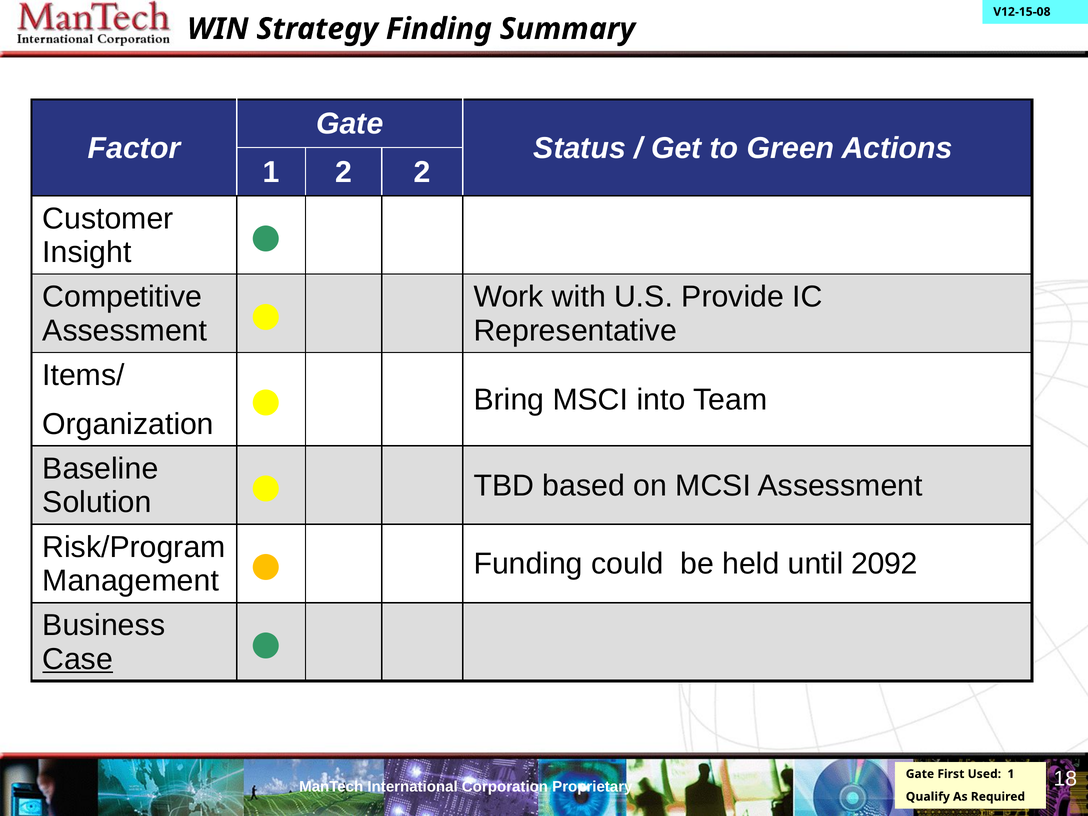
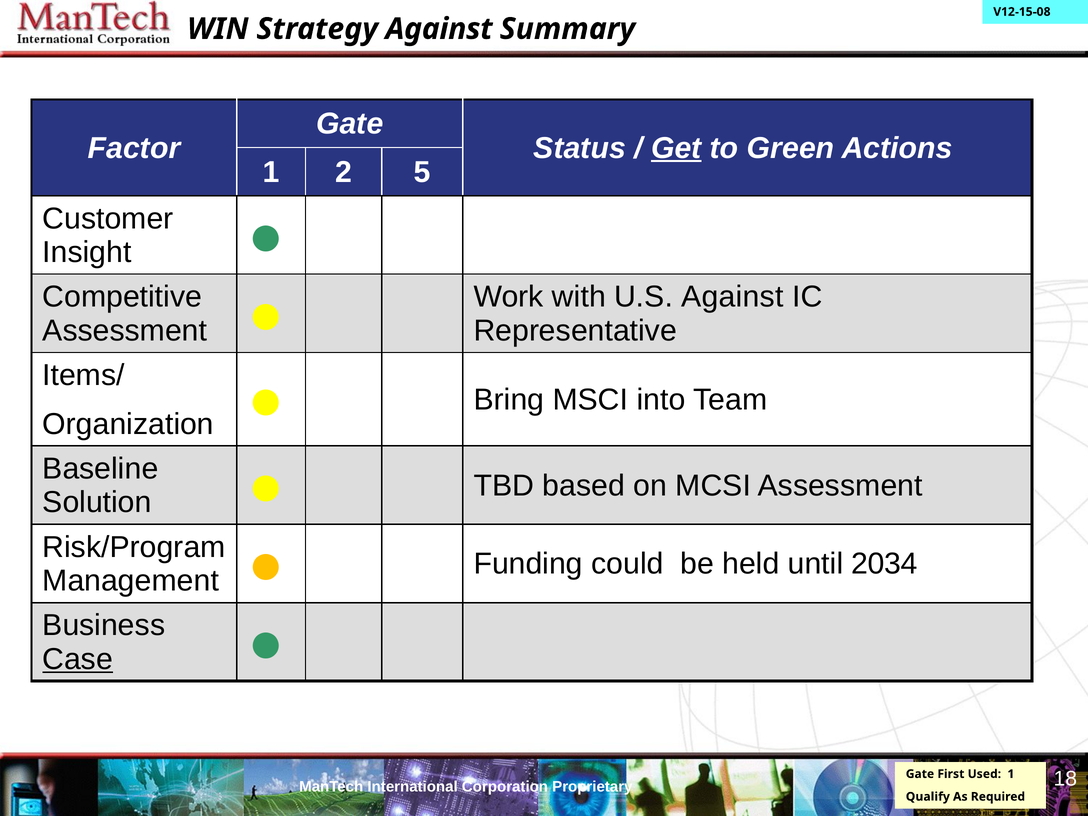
Strategy Finding: Finding -> Against (439, 29)
Get underline: none -> present (676, 148)
2 2: 2 -> 5 (422, 172)
U.S Provide: Provide -> Against (733, 297)
2092: 2092 -> 2034 (884, 564)
